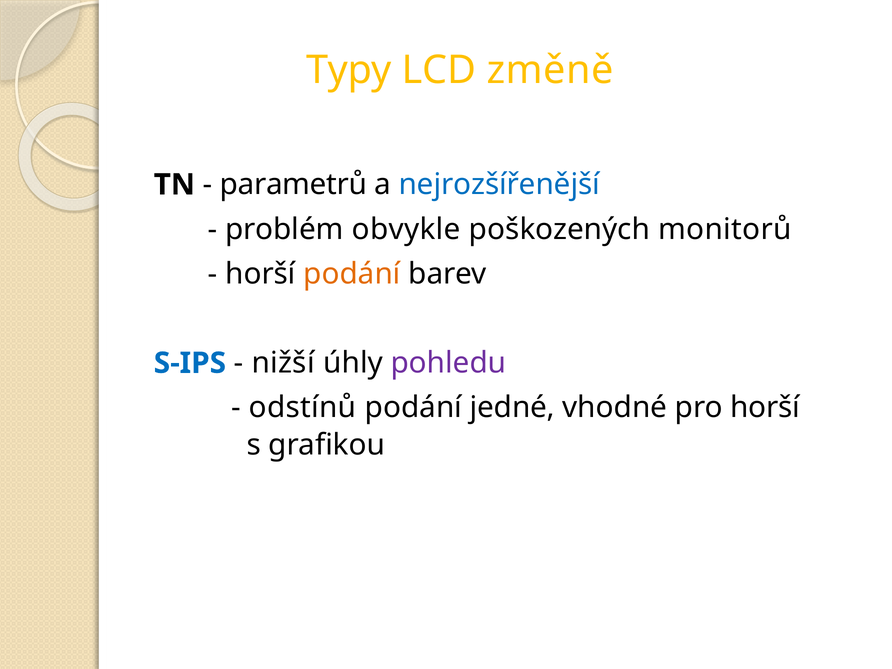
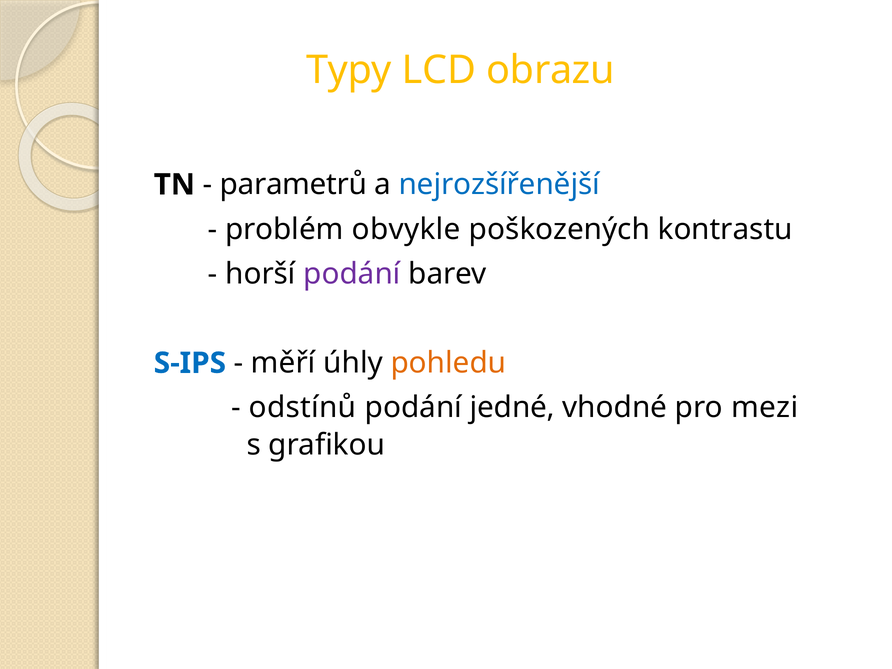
změně: změně -> obrazu (551, 70)
monitorů: monitorů -> kontrastu (725, 229)
podání colour: orange -> purple (352, 274)
nižší: nižší -> měří (283, 363)
pohledu colour: purple -> orange (448, 363)
pro horší: horší -> mezi (765, 408)
